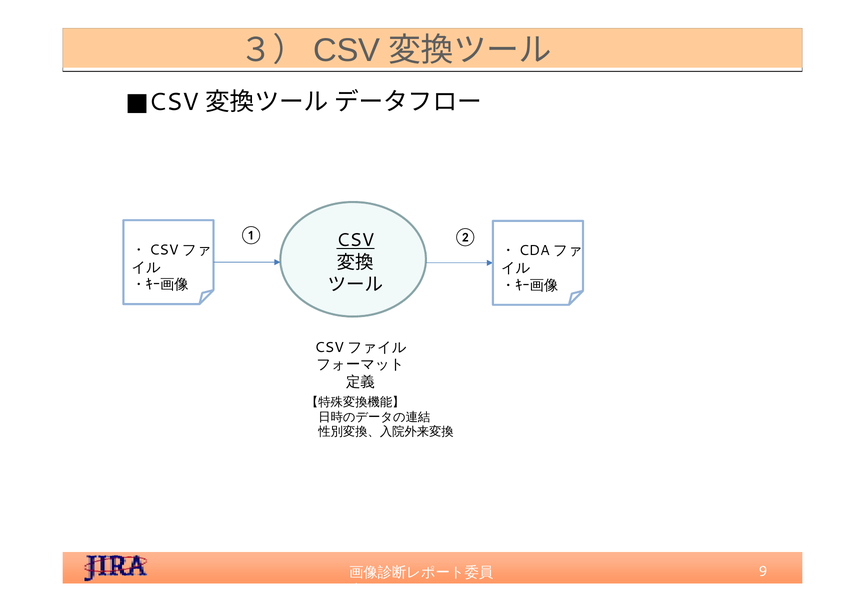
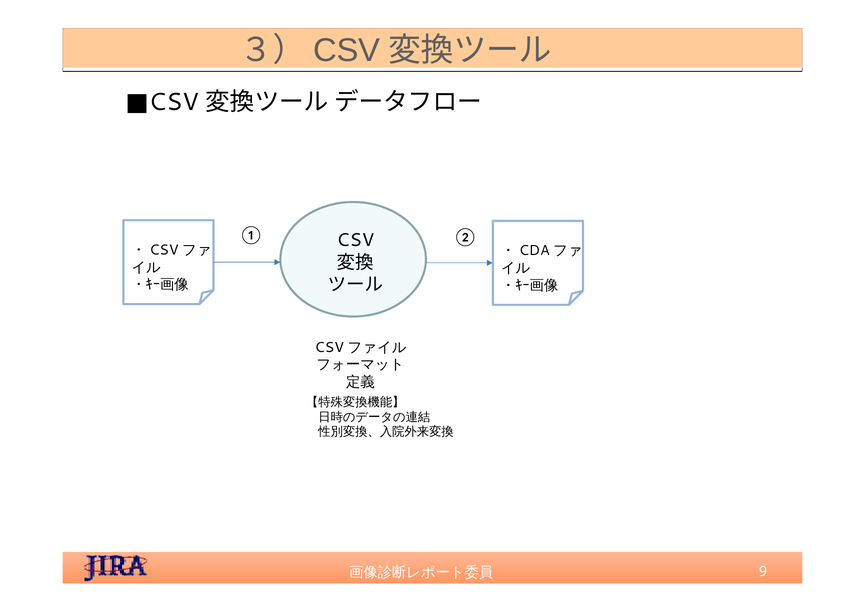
CSV underline: present -> none (355, 240)
